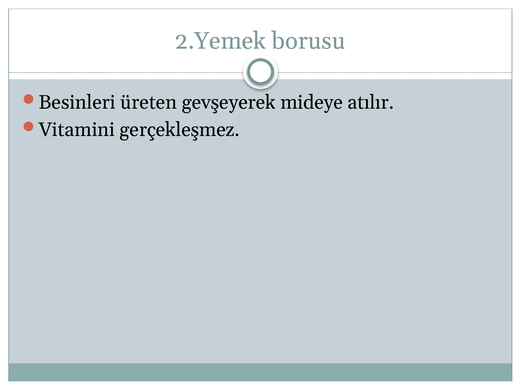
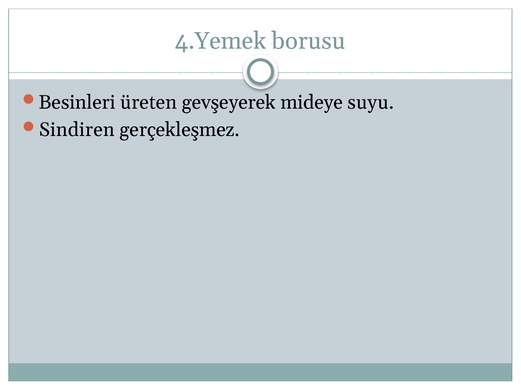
2.Yemek: 2.Yemek -> 4.Yemek (221, 41)
atılır: atılır -> suyu (371, 103)
Vitamini: Vitamini -> Sindiren (77, 130)
